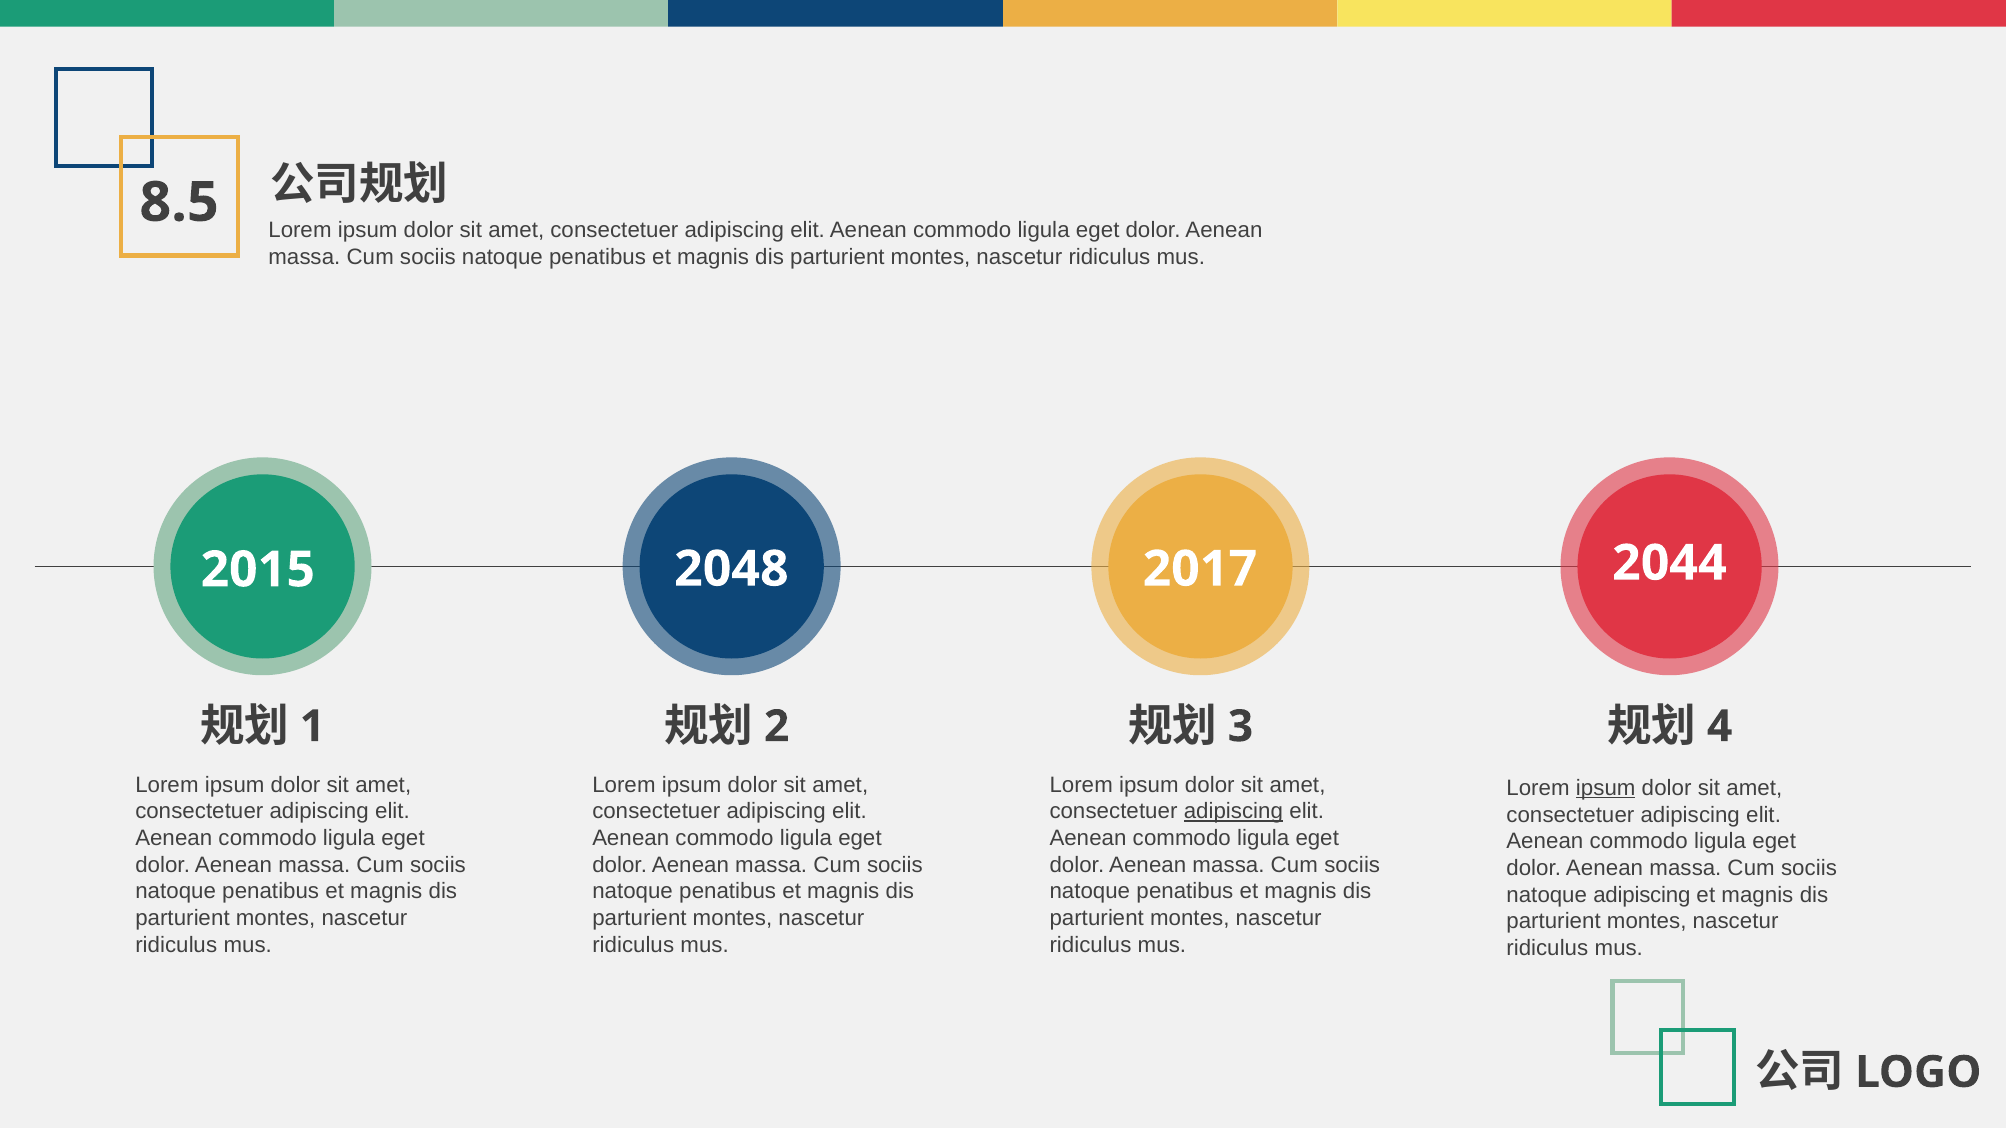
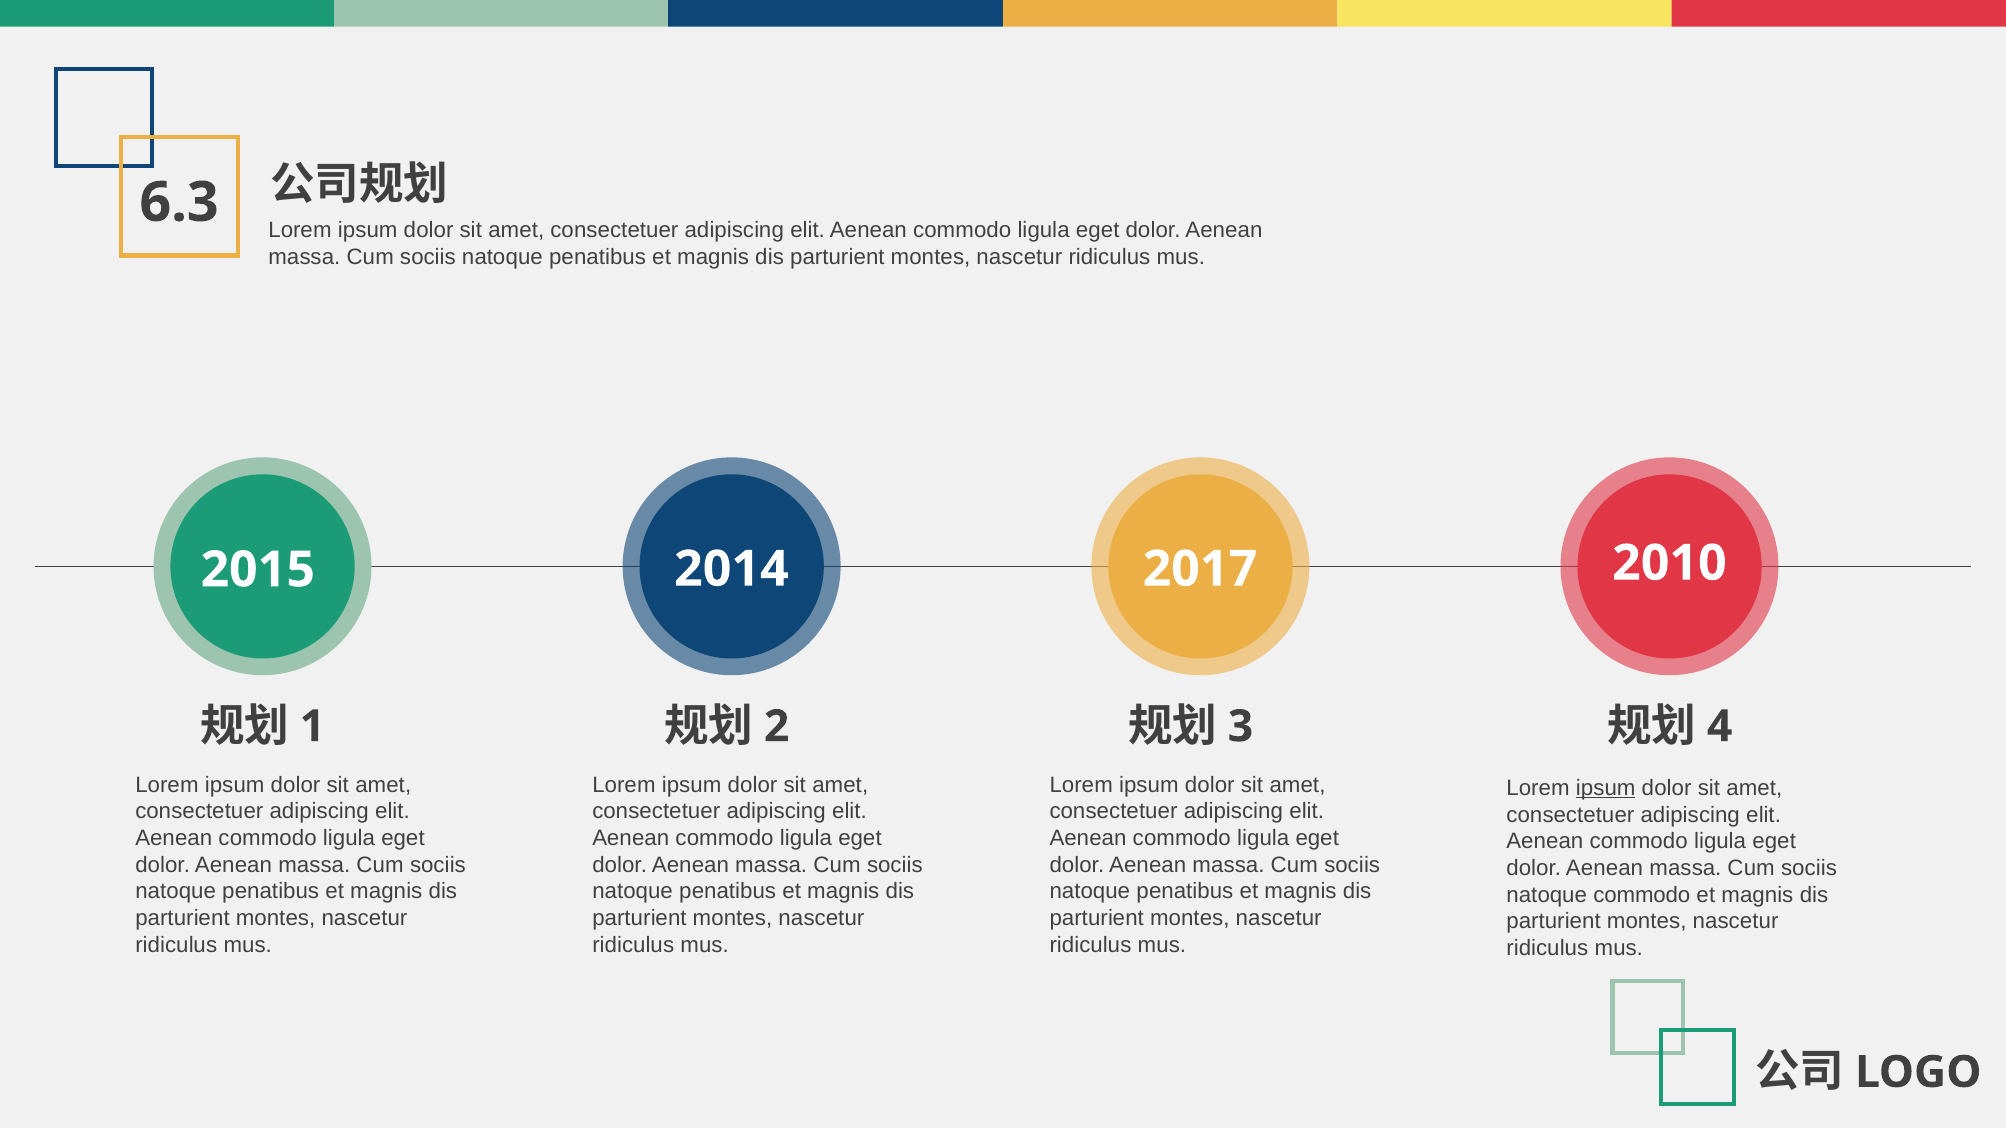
8.5: 8.5 -> 6.3 (179, 203)
2048: 2048 -> 2014 (731, 569)
2044: 2044 -> 2010 (1669, 563)
adipiscing underline: present -> none (1233, 812)
natoque adipiscing: adipiscing -> commodo (1642, 895)
